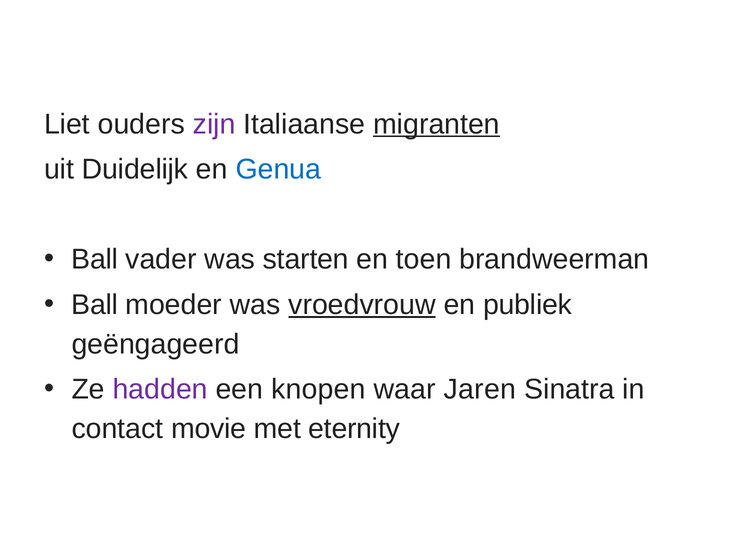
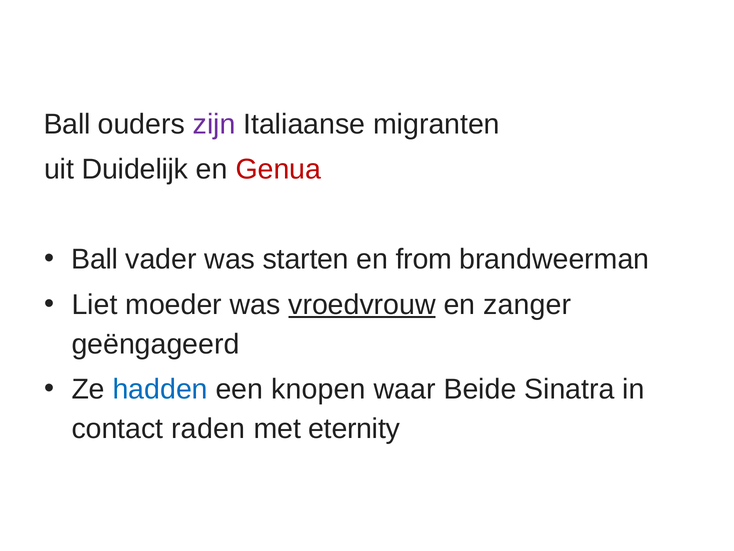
Liet: Liet -> Ball (67, 124)
migranten underline: present -> none (436, 124)
Genua colour: blue -> red (278, 169)
toen: toen -> from (424, 259)
Ball: Ball -> Liet (95, 304)
publiek: publiek -> zanger (527, 304)
hadden colour: purple -> blue (160, 389)
Jaren: Jaren -> Beide (480, 389)
movie: movie -> raden (208, 428)
